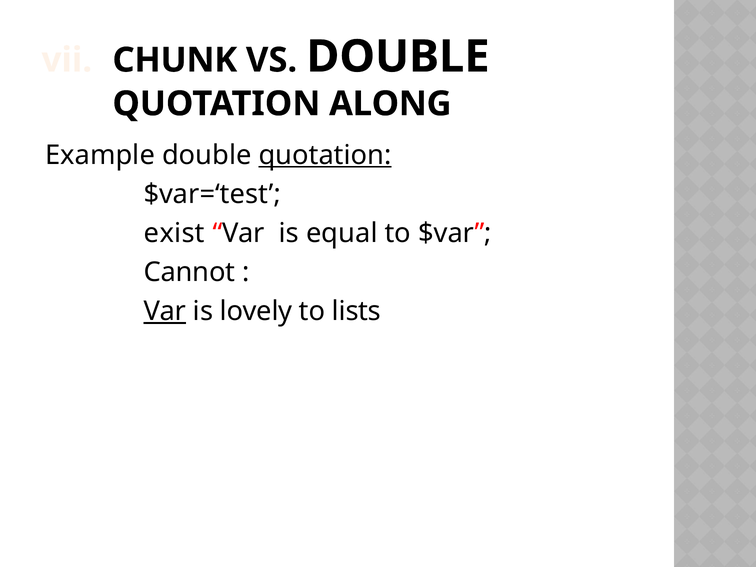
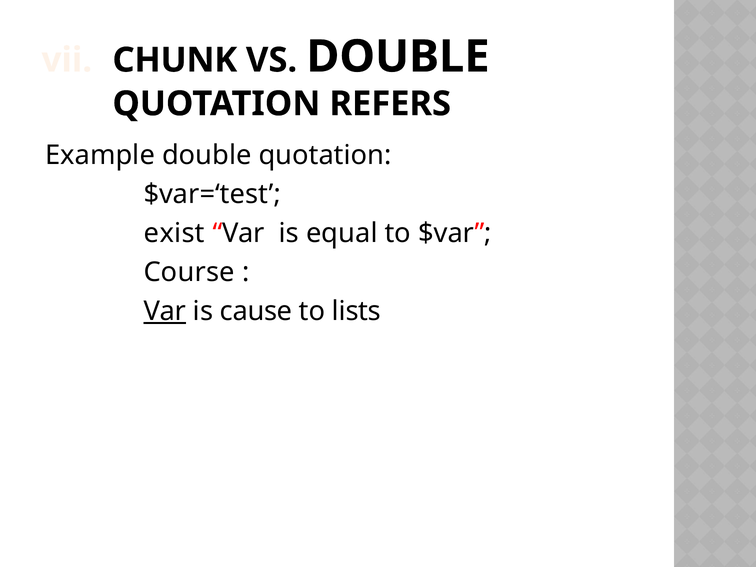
ALONG: ALONG -> REFERS (390, 104)
quotation underline: present -> none (325, 155)
Cannot: Cannot -> Course (189, 272)
lovely: lovely -> cause (256, 311)
